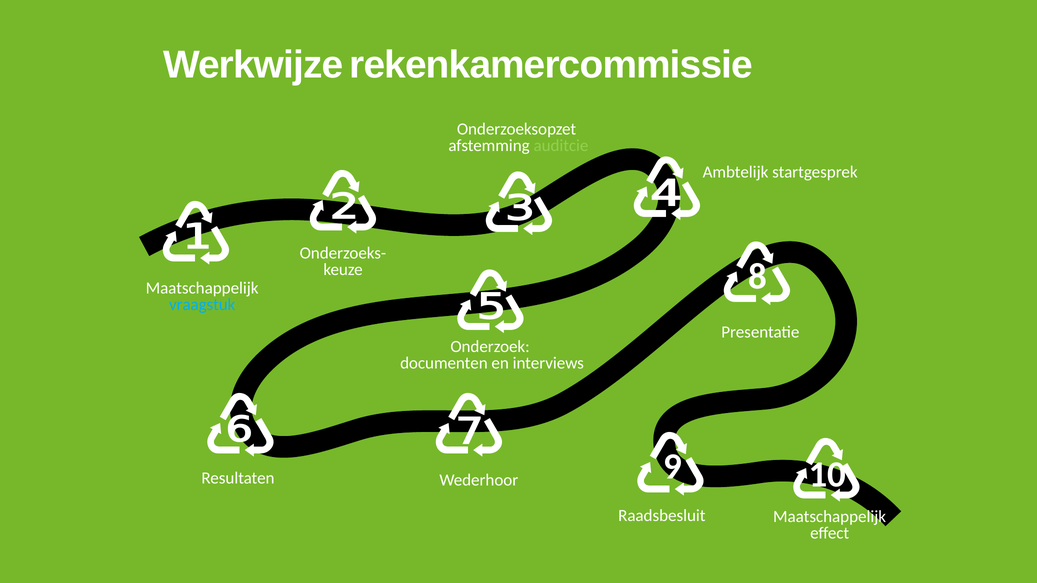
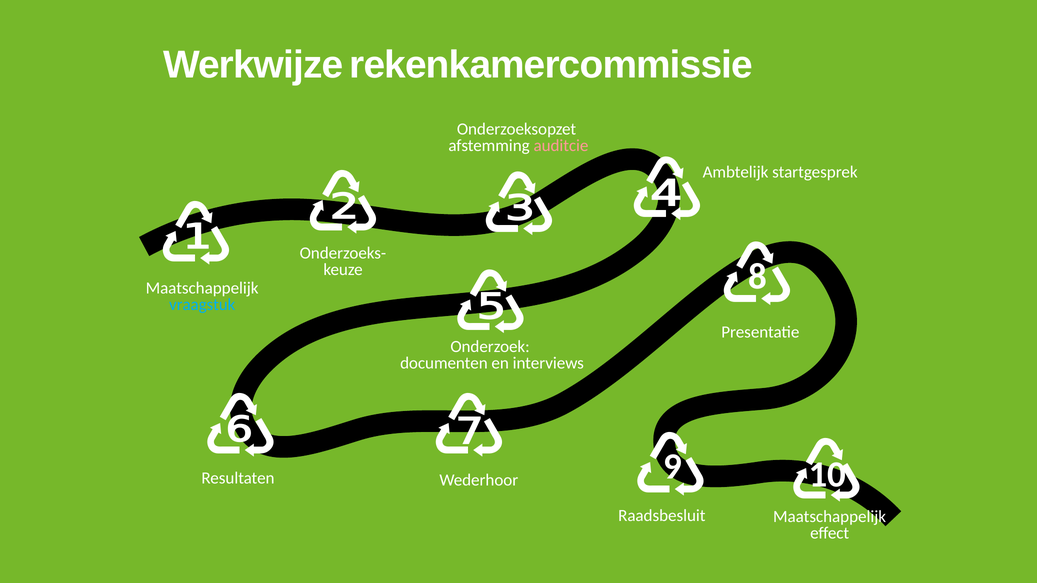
auditcie colour: light green -> pink (561, 146)
